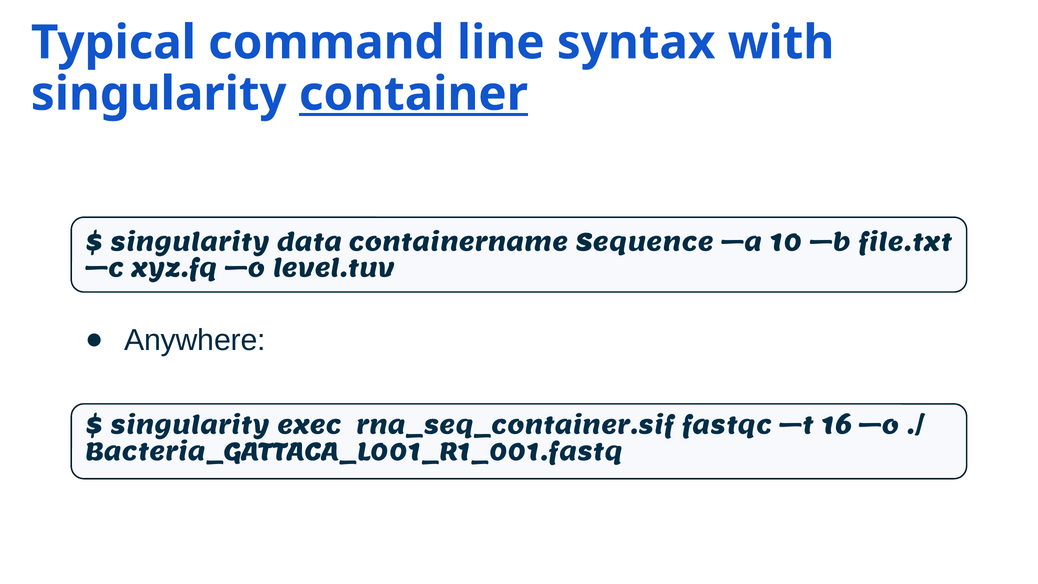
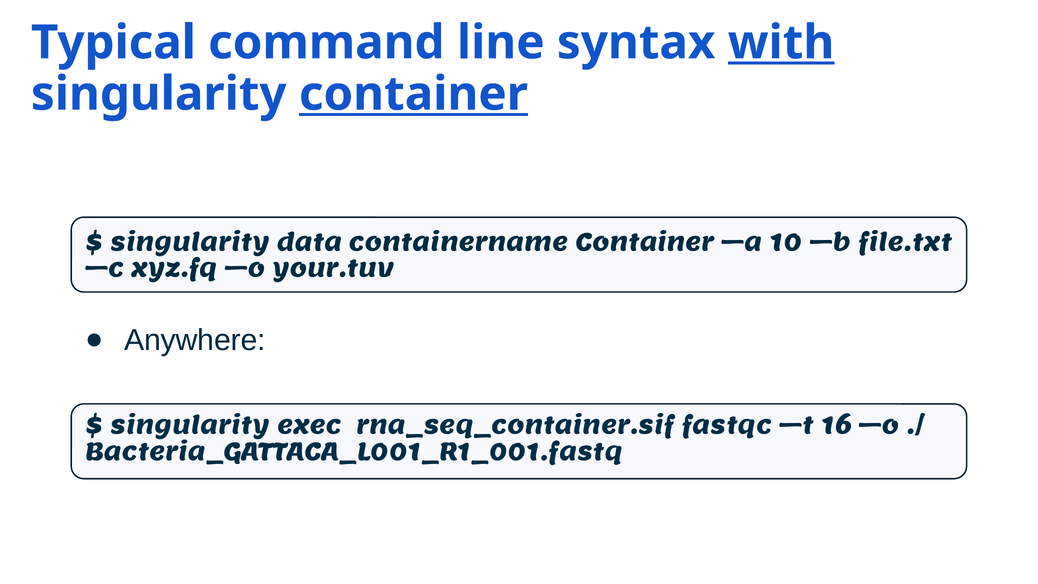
with underline: none -> present (781, 43)
containername Sequence: Sequence -> Container (645, 242)
level.tuv: level.tuv -> your.tuv (334, 269)
